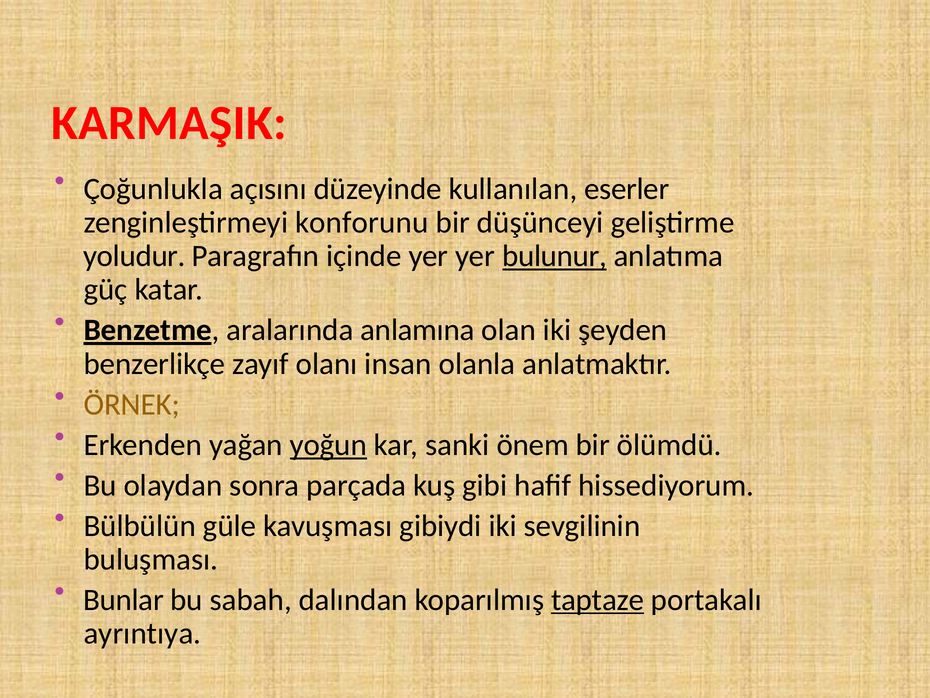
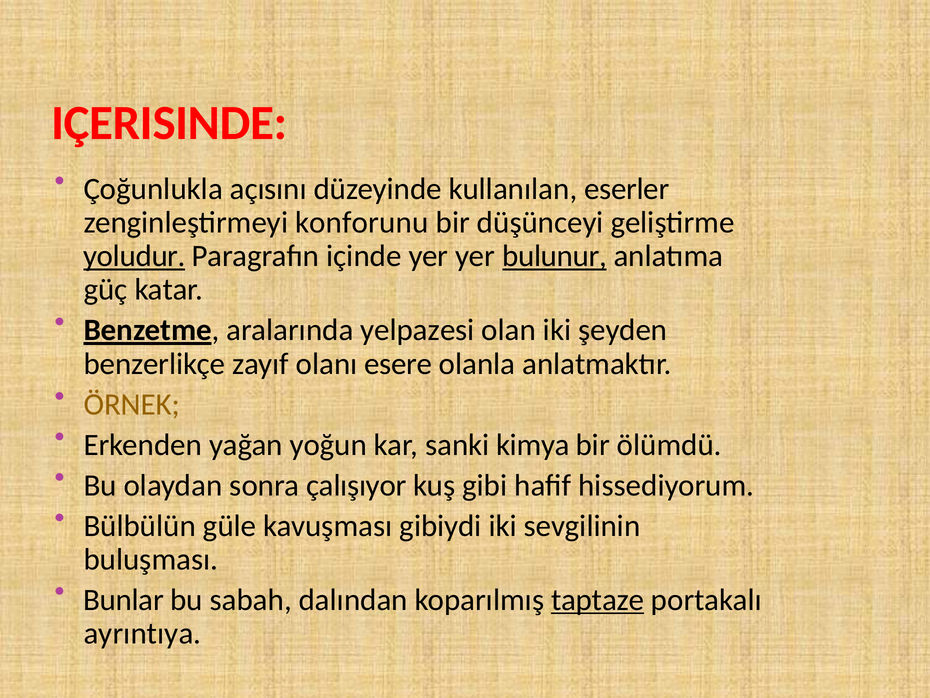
KARMAŞIK: KARMAŞIK -> IÇERISINDE (169, 123)
yoludur underline: none -> present (134, 256)
anlamına: anlamına -> yelpazesi (417, 330)
insan: insan -> esere (398, 364)
yoğun underline: present -> none (328, 445)
önem: önem -> kimya (533, 445)
parçada: parçada -> çalışıyor (356, 485)
